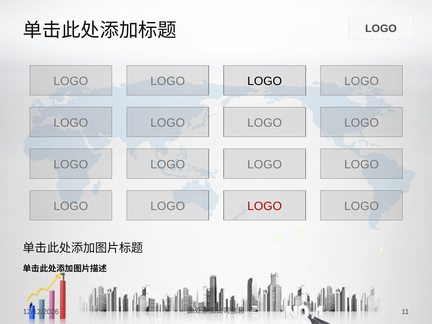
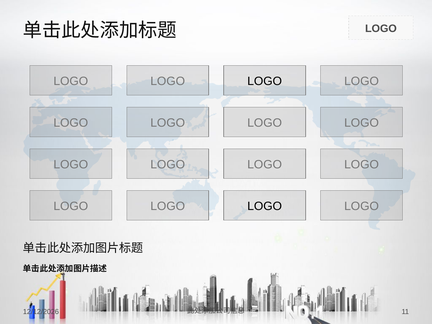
LOGO colour: red -> black (265, 206)
